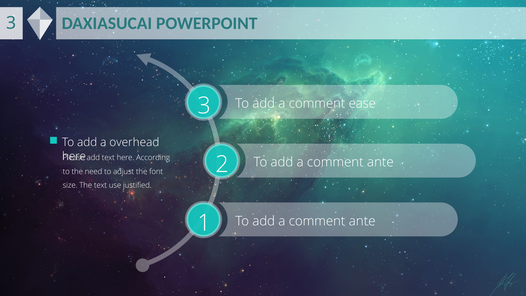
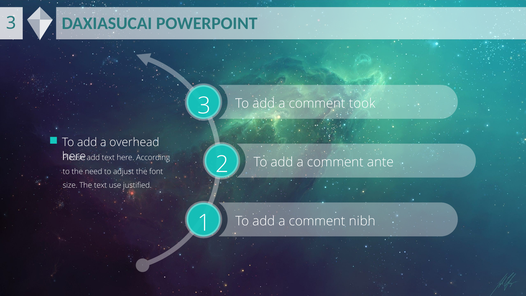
ease: ease -> took (362, 104)
ante: ante -> nibh (362, 221)
